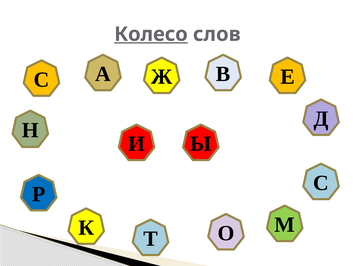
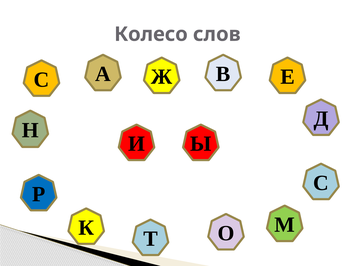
Колесо underline: present -> none (151, 34)
